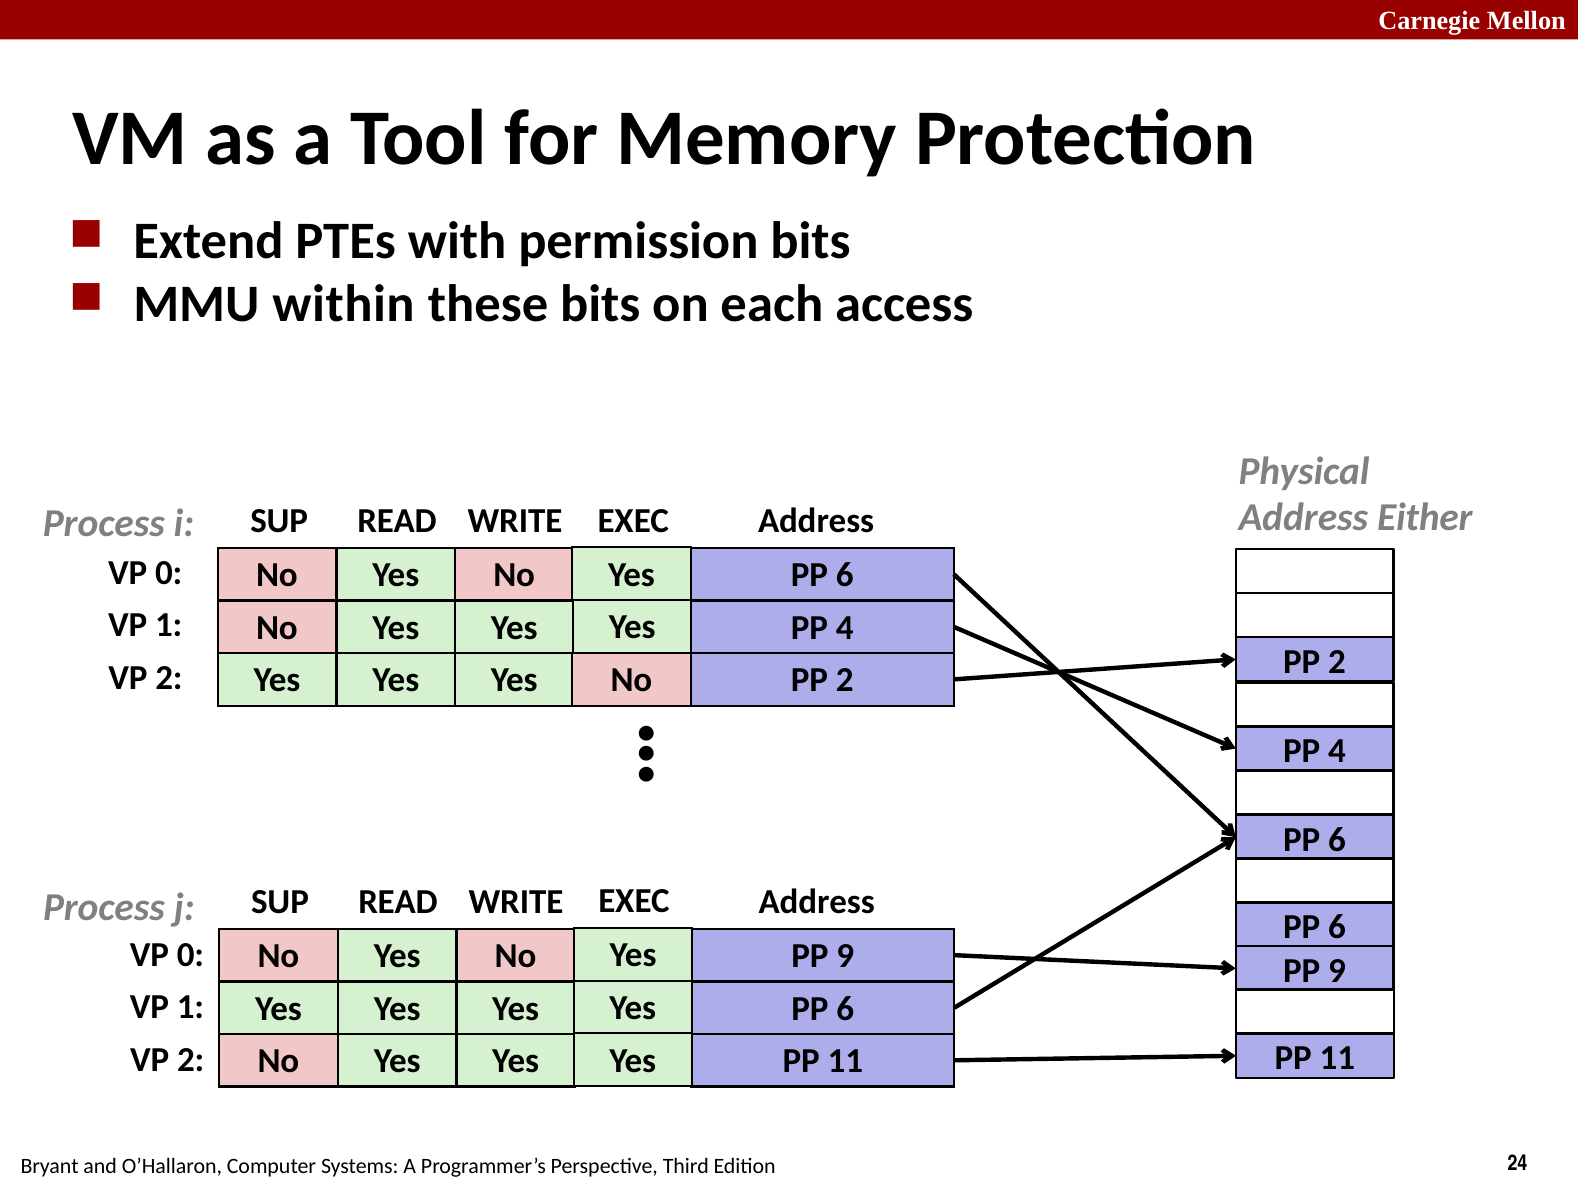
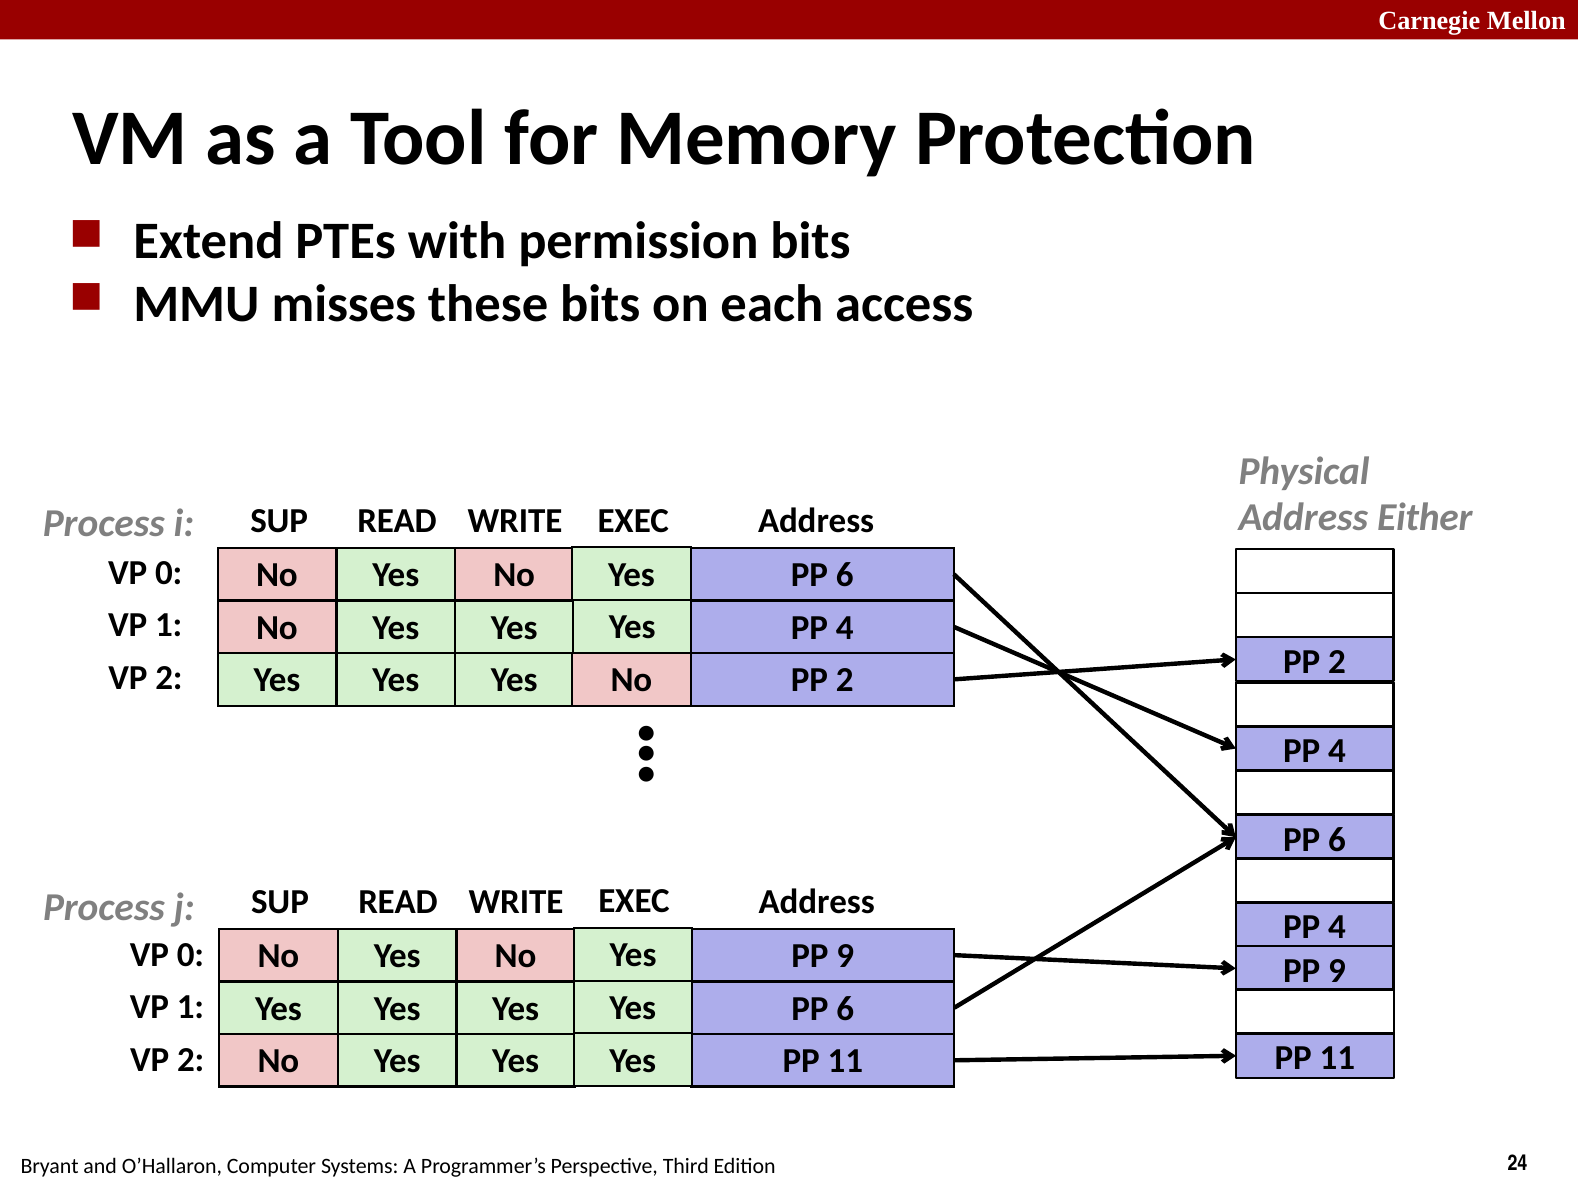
within: within -> misses (344, 305)
6: 6 -> 4 (1337, 927)
